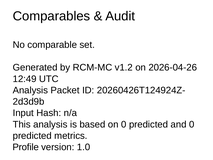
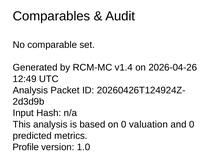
v1.2: v1.2 -> v1.4 (124, 67)
on 0 predicted: predicted -> valuation (148, 124)
